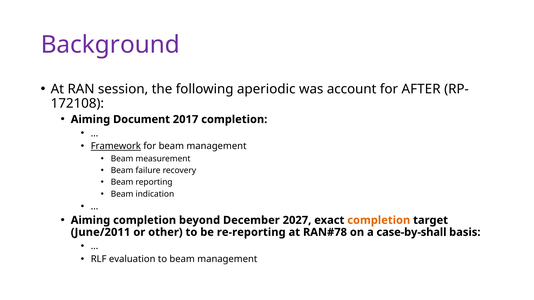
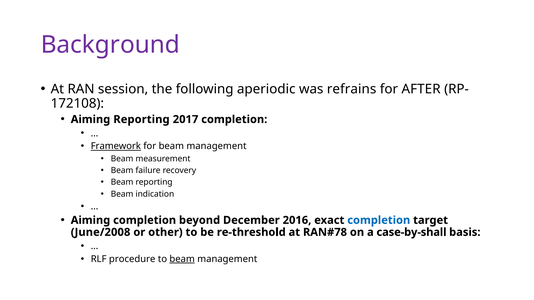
account: account -> refrains (352, 89)
Aiming Document: Document -> Reporting (141, 120)
2027: 2027 -> 2016 (297, 220)
completion colour: orange -> blue (379, 220)
June/2011: June/2011 -> June/2008 (101, 232)
re-reporting: re-reporting -> re-threshold (251, 232)
evaluation: evaluation -> procedure (132, 259)
beam underline: none -> present (182, 259)
